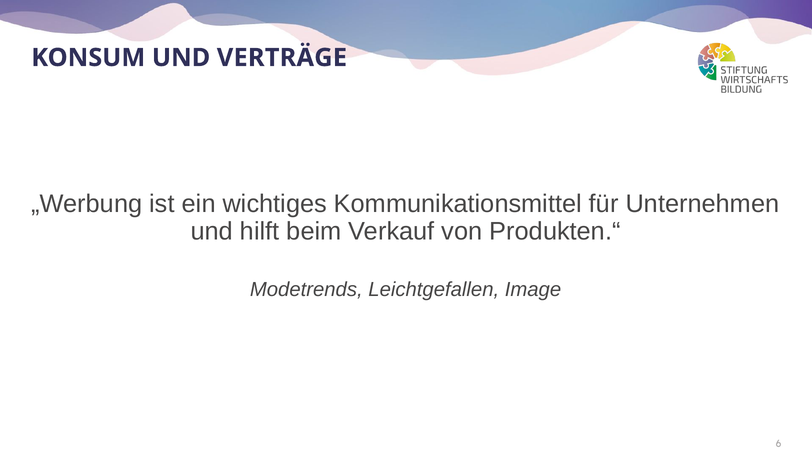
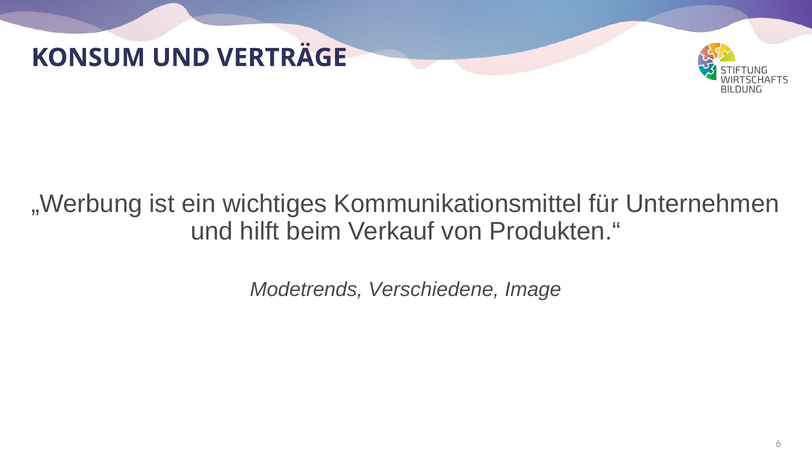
Leichtgefallen: Leichtgefallen -> Verschiedene (434, 289)
